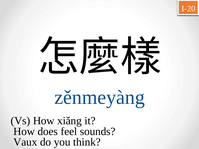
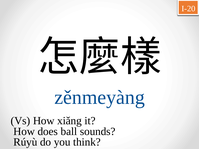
feel: feel -> ball (69, 132)
Vaux: Vaux -> Rúyù (25, 142)
